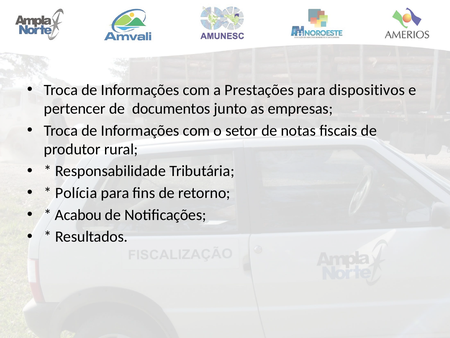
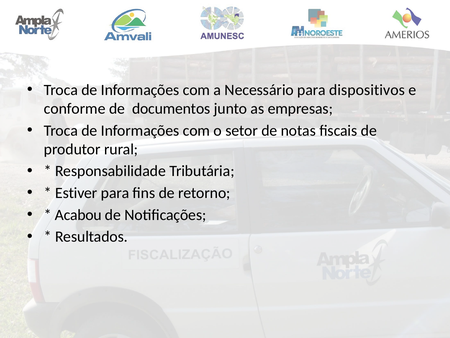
Prestações: Prestações -> Necessário (259, 90)
pertencer: pertencer -> conforme (75, 108)
Polícia: Polícia -> Estiver (76, 193)
